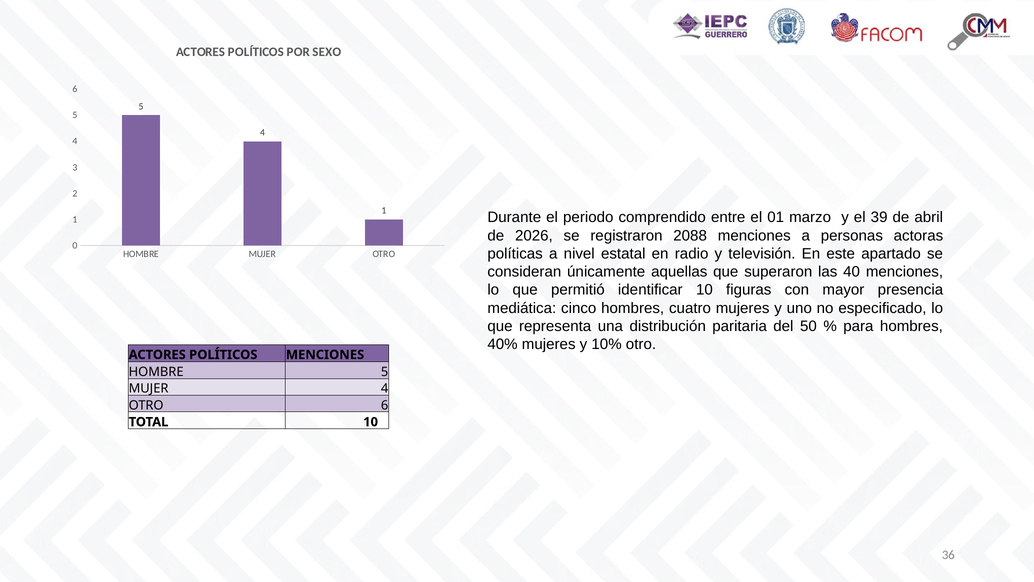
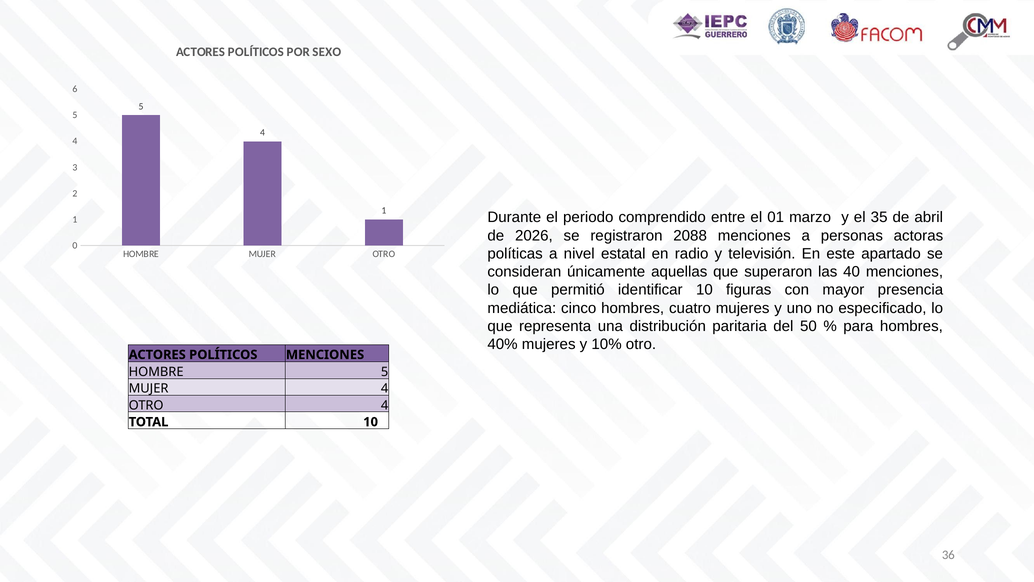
39: 39 -> 35 (879, 217)
OTRO 6: 6 -> 4 (385, 405)
